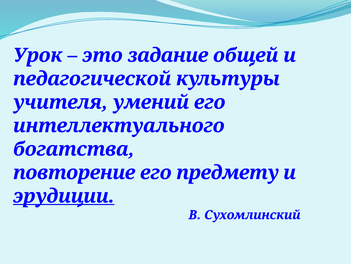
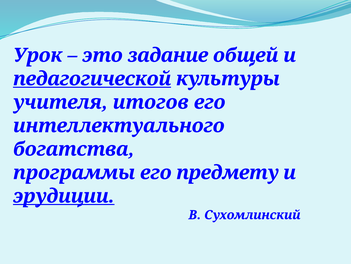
педагогической underline: none -> present (92, 79)
умений: умений -> итогов (151, 102)
повторение: повторение -> программы (74, 172)
